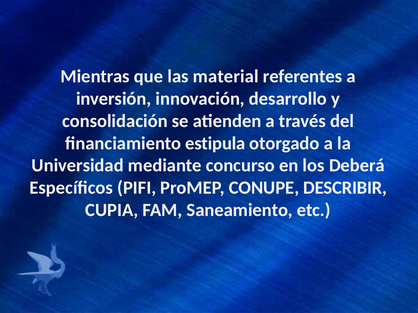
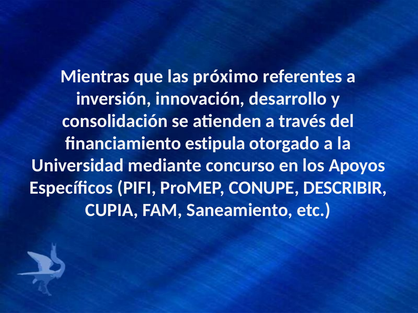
material: material -> próximo (226, 77)
Deberá: Deberá -> Apoyos (357, 166)
